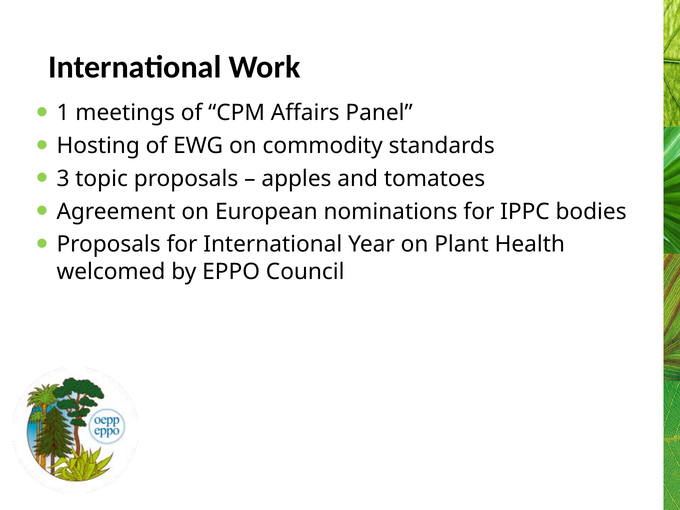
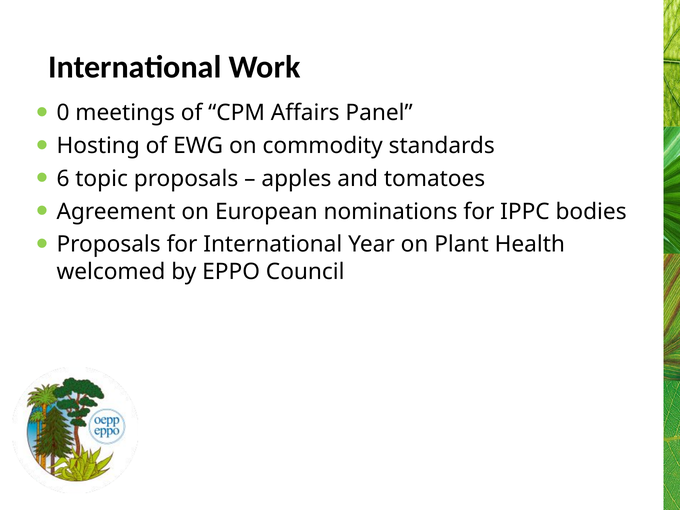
1: 1 -> 0 (63, 113)
3: 3 -> 6 (63, 179)
